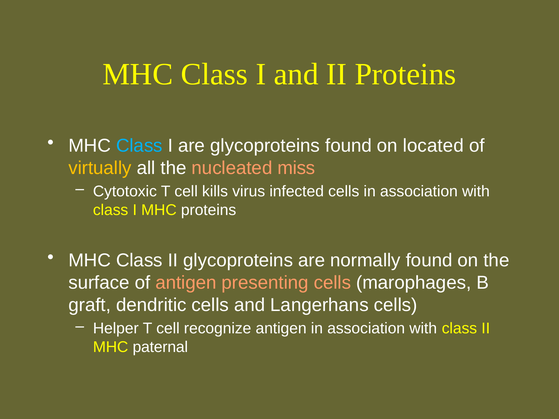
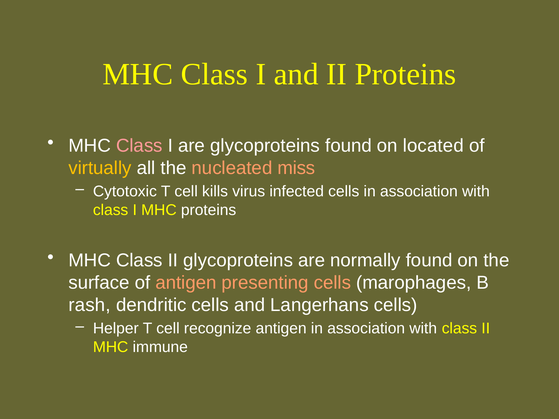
Class colour: light blue -> pink (139, 146)
graft: graft -> rash (90, 305)
paternal: paternal -> immune (160, 347)
